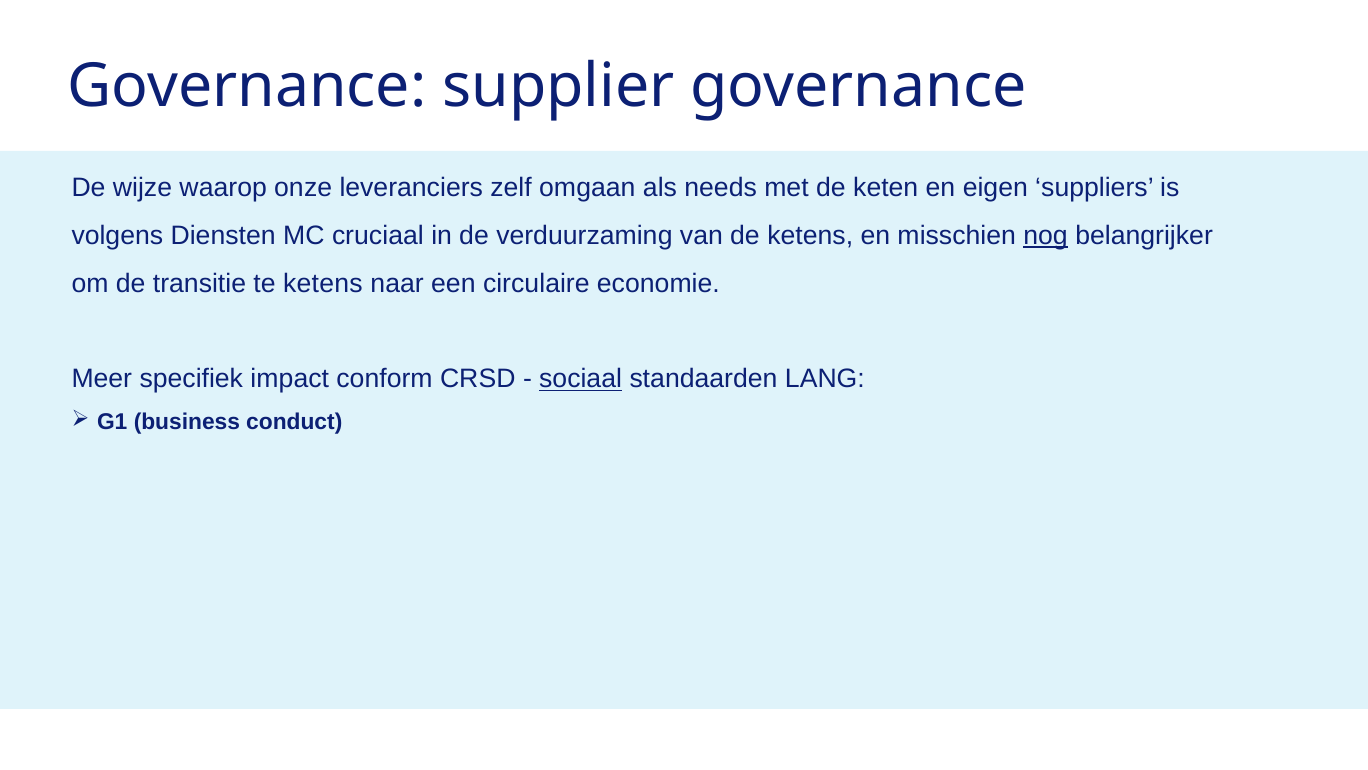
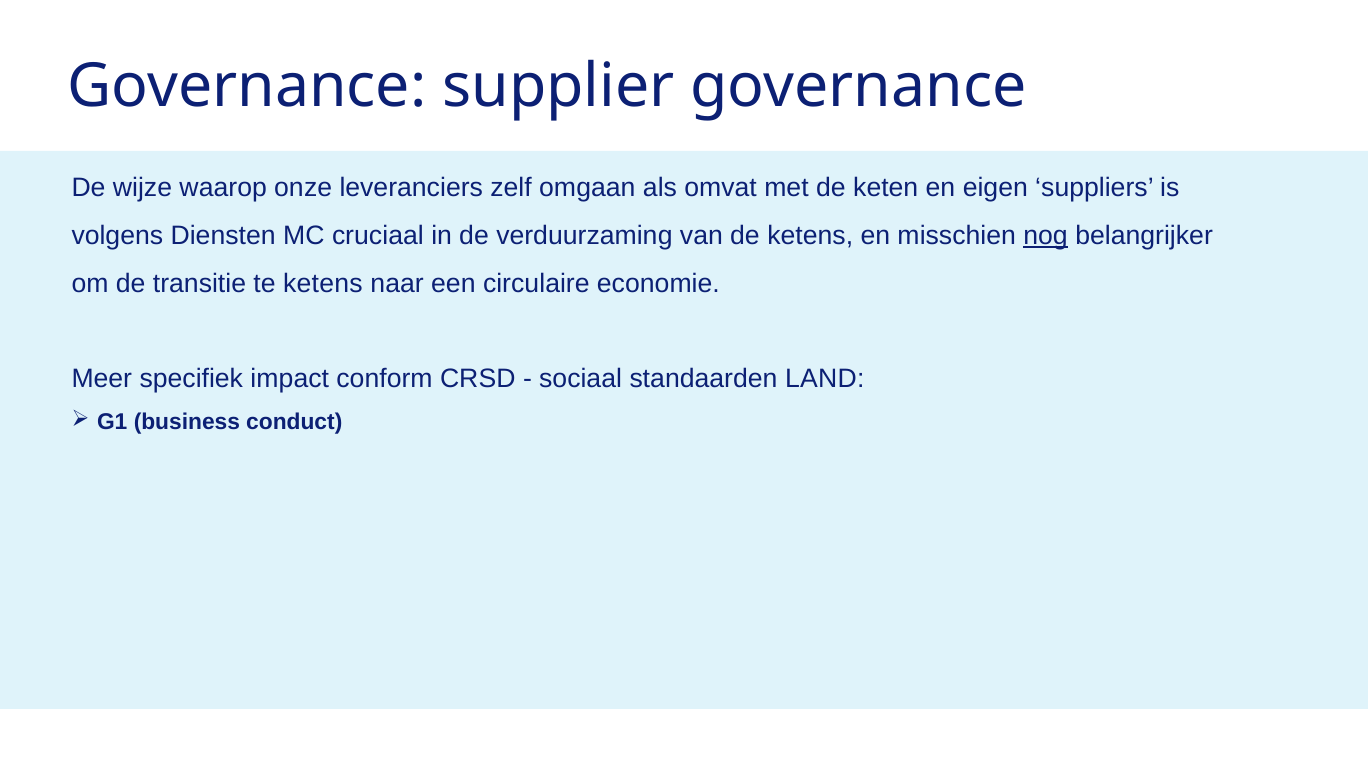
needs: needs -> omvat (721, 187)
sociaal underline: present -> none (581, 379)
LANG: LANG -> LAND (825, 379)
